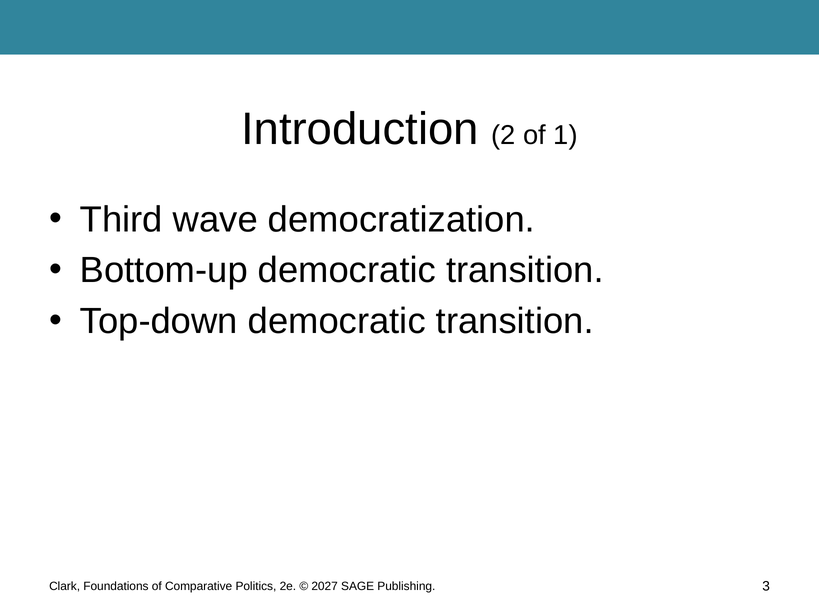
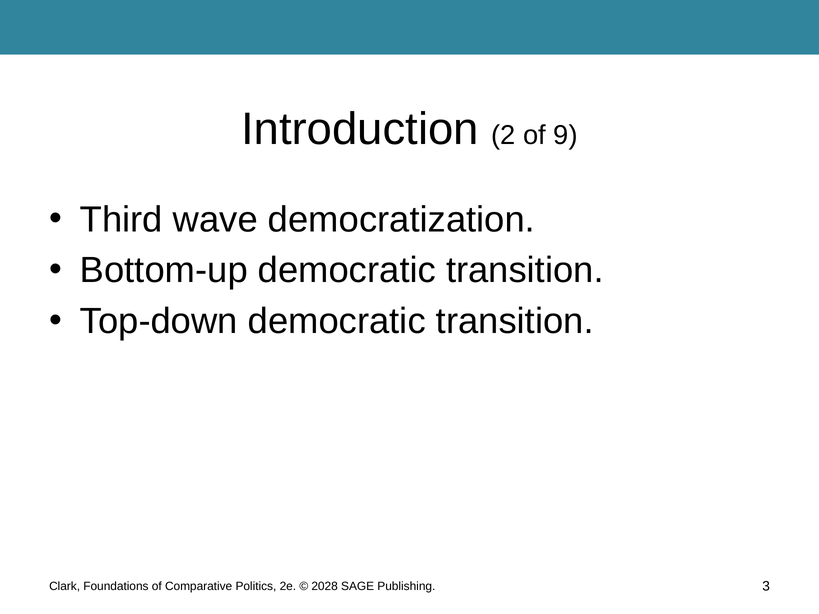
1: 1 -> 9 (566, 135)
2027: 2027 -> 2028 (325, 586)
